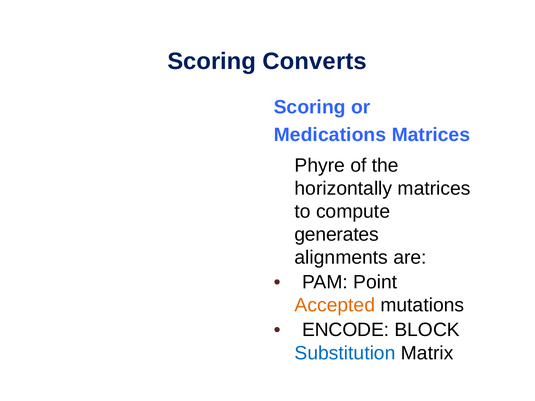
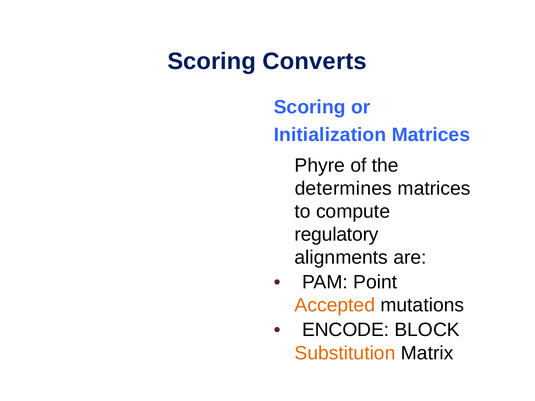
Medications: Medications -> Initialization (330, 135)
horizontally: horizontally -> determines (343, 189)
generates: generates -> regulatory (337, 235)
Substitution colour: blue -> orange (345, 353)
